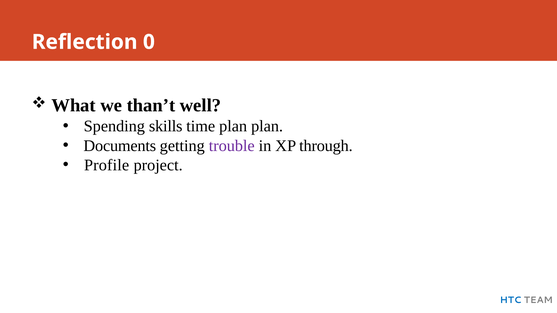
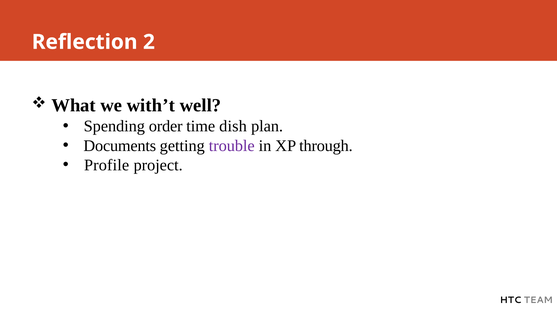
0: 0 -> 2 (149, 42)
than’t: than’t -> with’t (151, 106)
skills: skills -> order (166, 126)
time plan: plan -> dish (233, 126)
HTC colour: blue -> black (511, 300)
